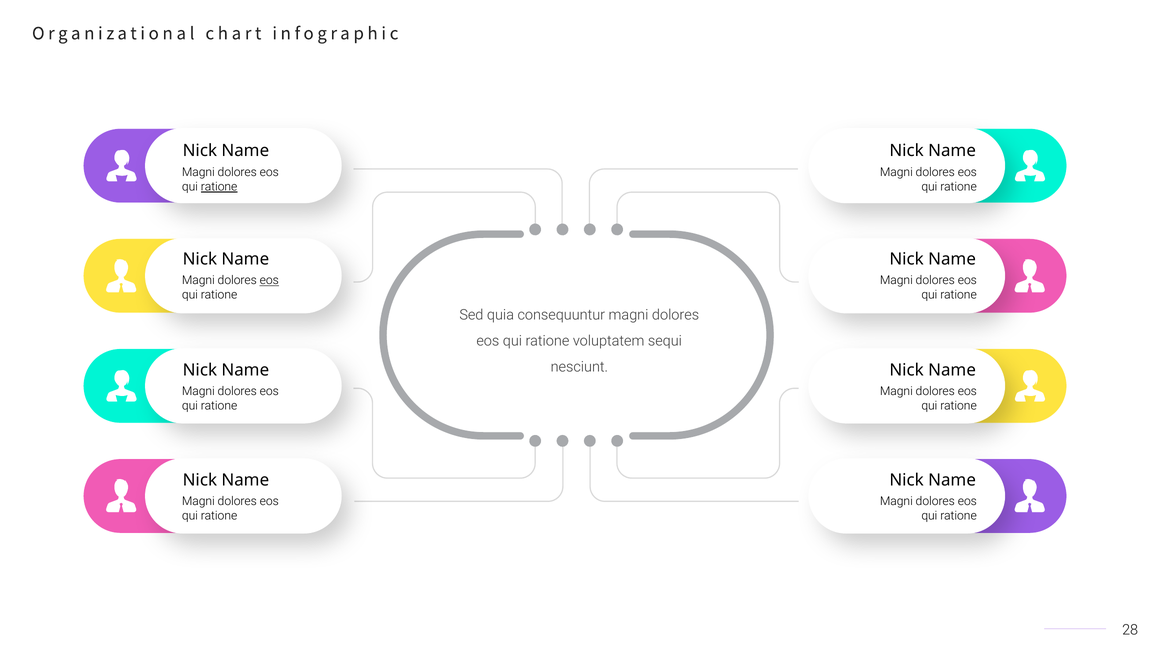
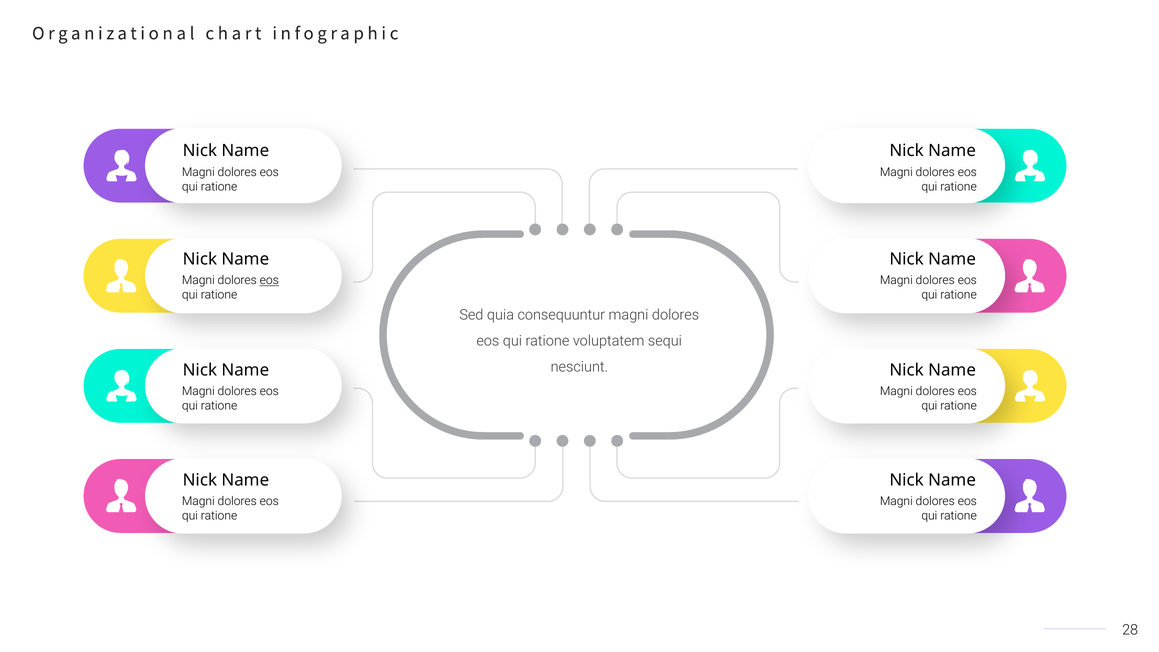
ratione underline: present -> none (219, 187)
